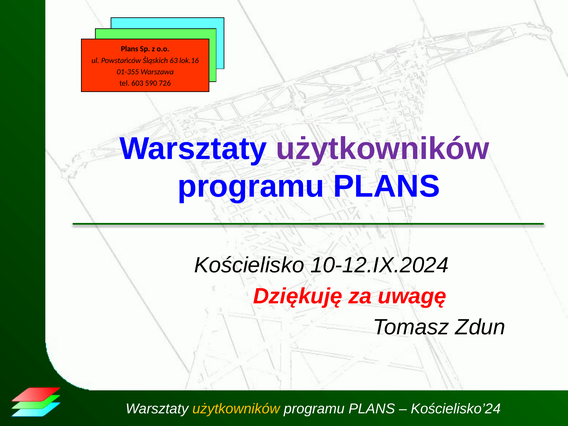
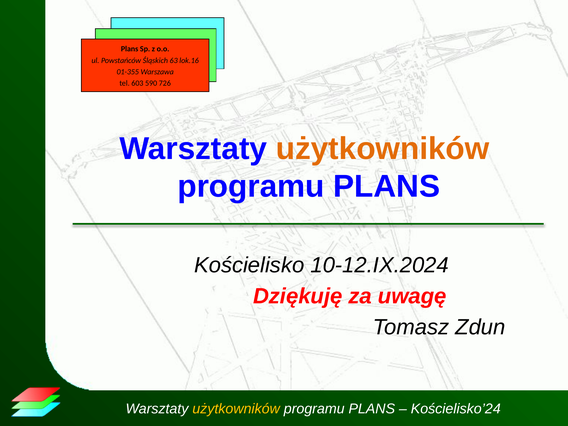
użytkowników colour: purple -> orange (383, 149)
